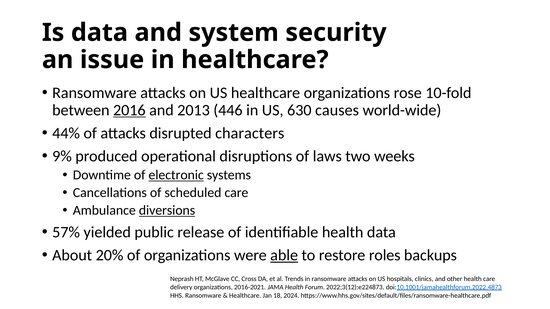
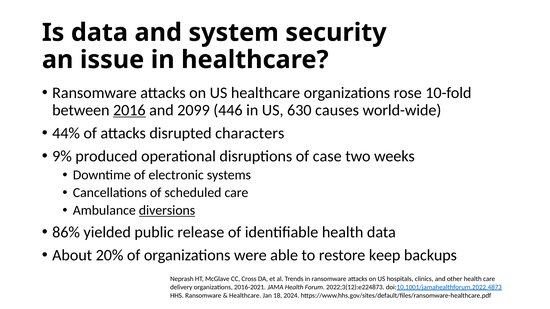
2013: 2013 -> 2099 (194, 110)
laws: laws -> case (327, 156)
electronic underline: present -> none (176, 175)
57%: 57% -> 86% (66, 232)
able underline: present -> none (284, 255)
roles: roles -> keep (385, 255)
